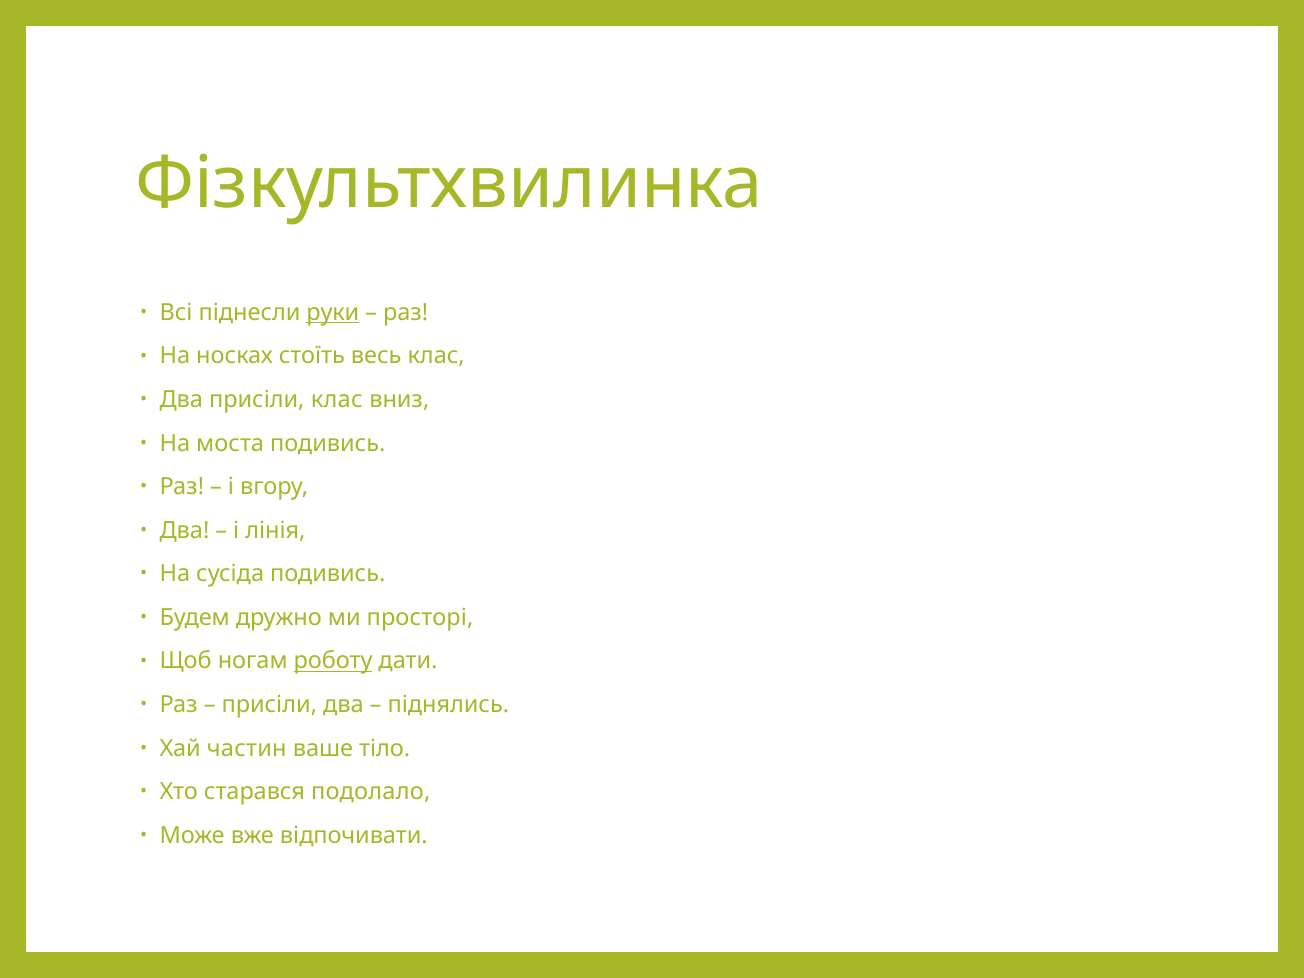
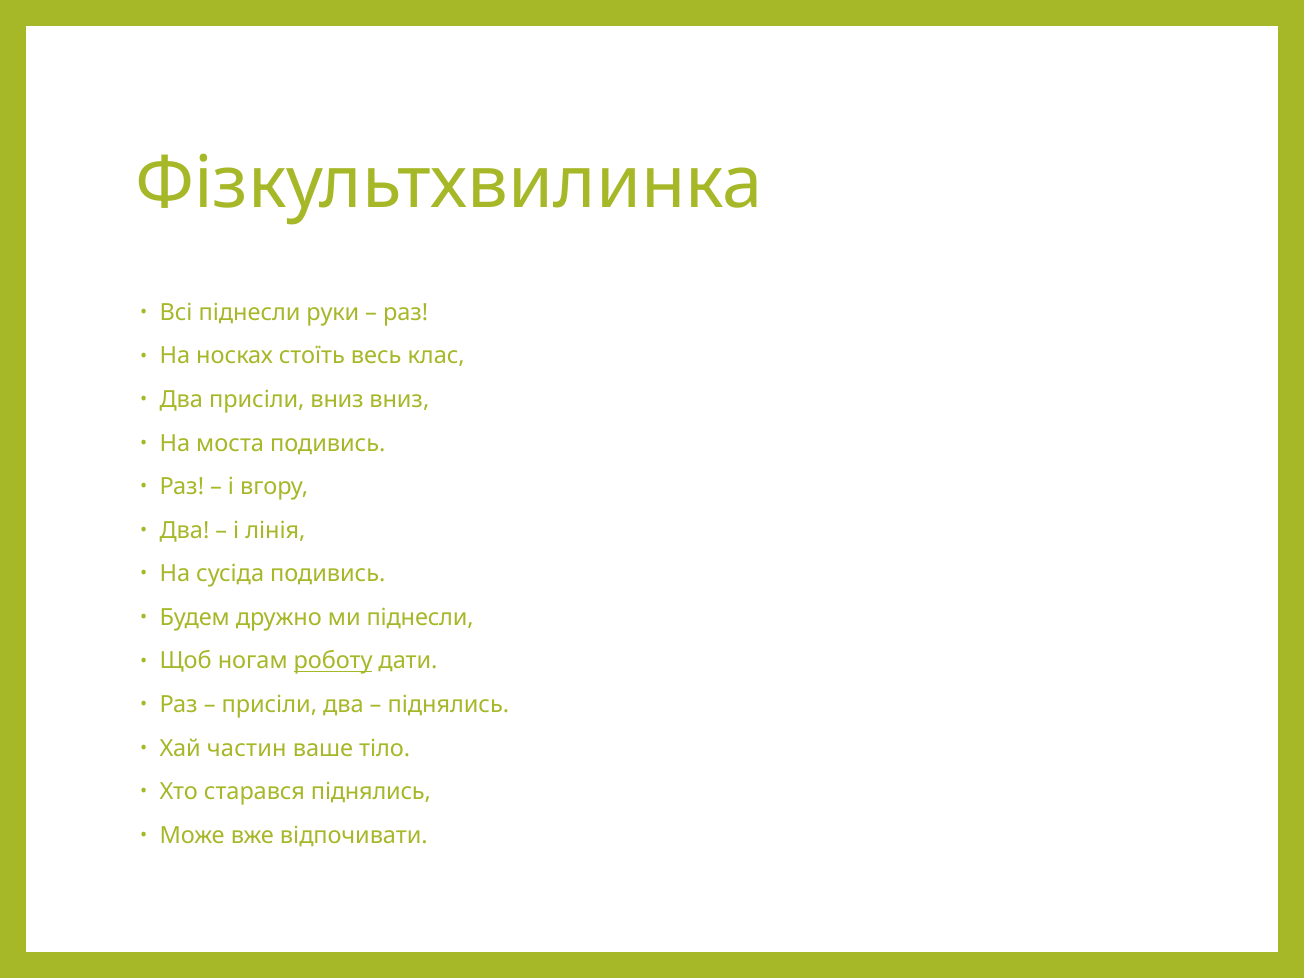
руки underline: present -> none (333, 313)
присіли клас: клас -> вниз (337, 400)
ми просторі: просторі -> піднесли (420, 618)
старався подолало: подолало -> піднялись (371, 792)
